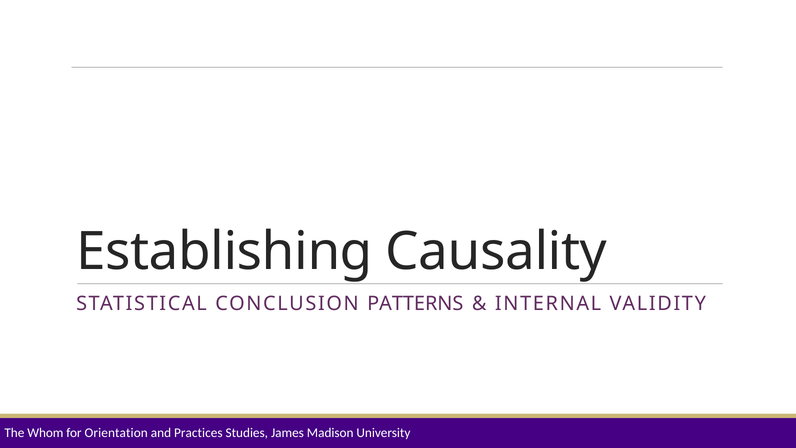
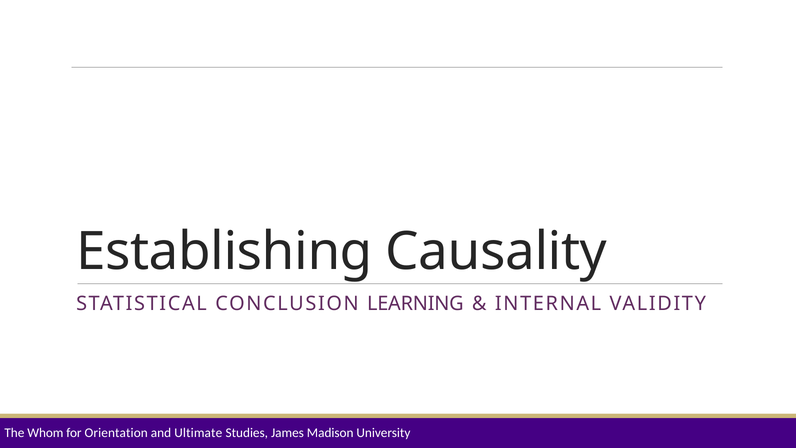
PATTERNS: PATTERNS -> LEARNING (415, 304)
Practices: Practices -> Ultimate (198, 433)
